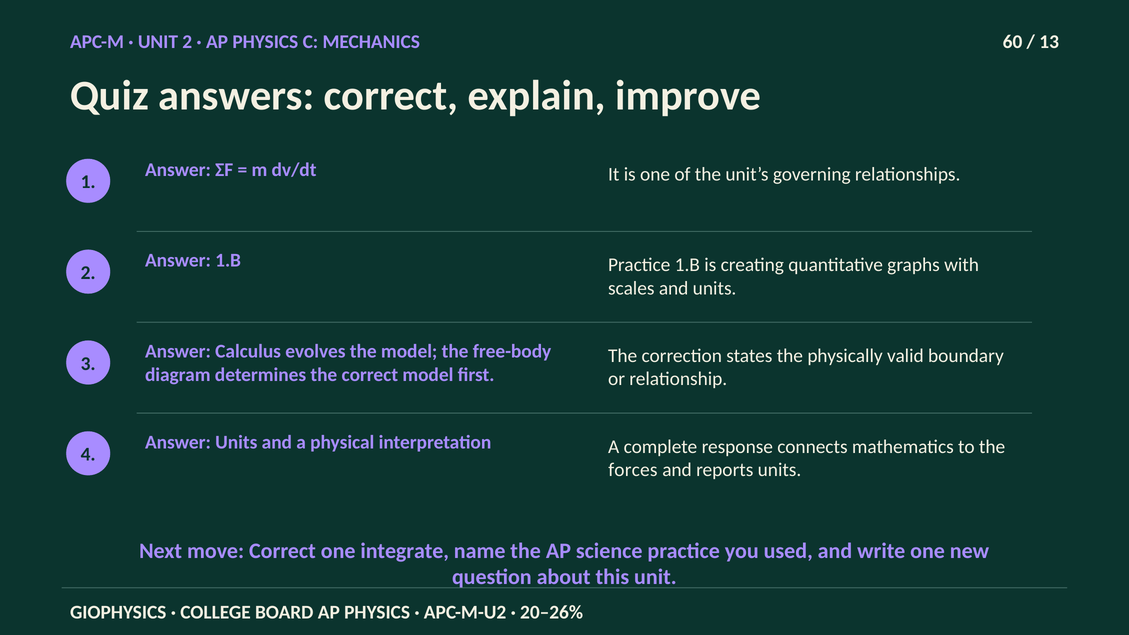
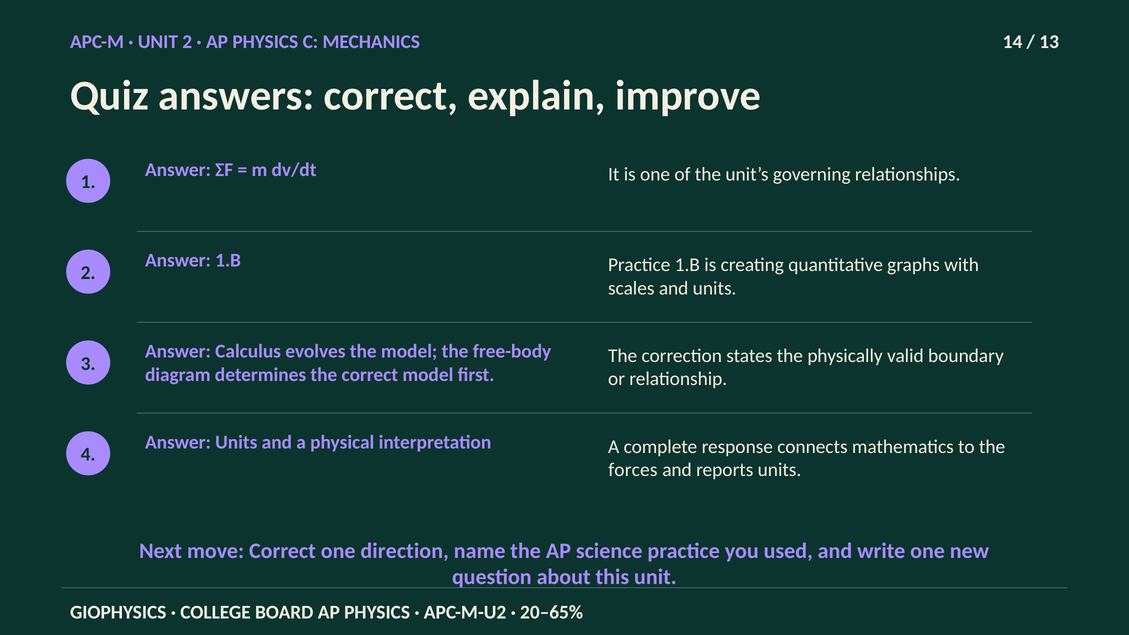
60: 60 -> 14 (1013, 42)
integrate: integrate -> direction (405, 551)
20–26%: 20–26% -> 20–65% (552, 613)
